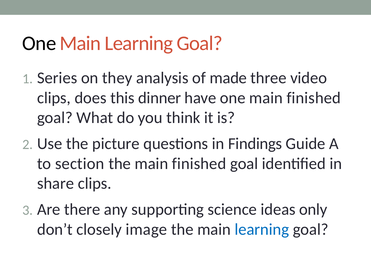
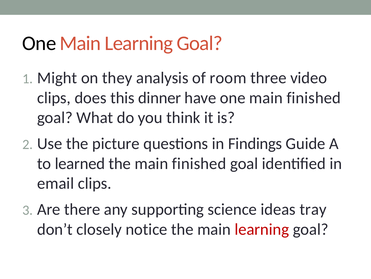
Series: Series -> Might (57, 78)
made: made -> room (228, 78)
section: section -> learned (80, 163)
share: share -> email (56, 183)
only: only -> tray (313, 209)
image: image -> notice (146, 229)
learning colour: blue -> red (262, 229)
